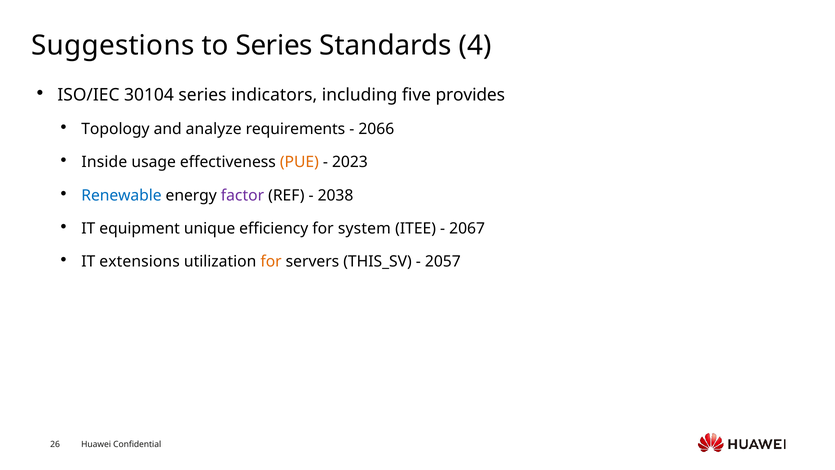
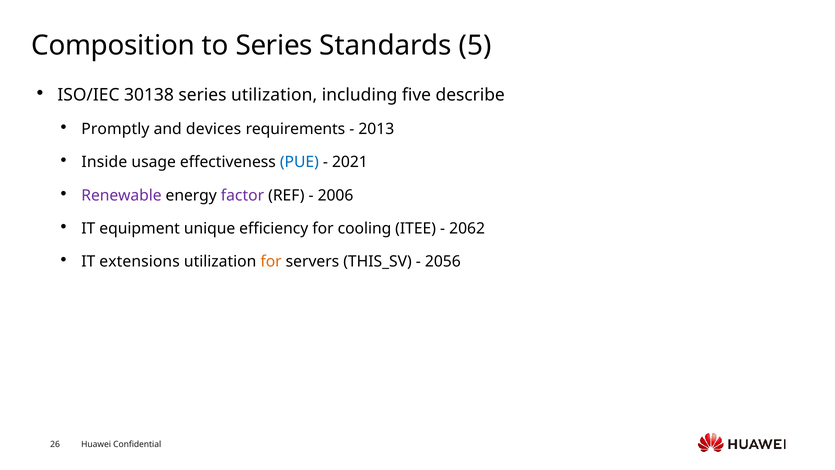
Suggestions: Suggestions -> Composition (113, 46)
4: 4 -> 5 (475, 46)
30104: 30104 -> 30138 (149, 95)
series indicators: indicators -> utilization (274, 95)
provides: provides -> describe (470, 95)
Topology: Topology -> Promptly (115, 129)
analyze: analyze -> devices (214, 129)
2066: 2066 -> 2013 (376, 129)
PUE colour: orange -> blue (299, 162)
2023: 2023 -> 2021 (350, 162)
Renewable colour: blue -> purple (121, 195)
2038: 2038 -> 2006 (336, 195)
system: system -> cooling (364, 228)
2067: 2067 -> 2062 (467, 228)
2057: 2057 -> 2056 (443, 262)
